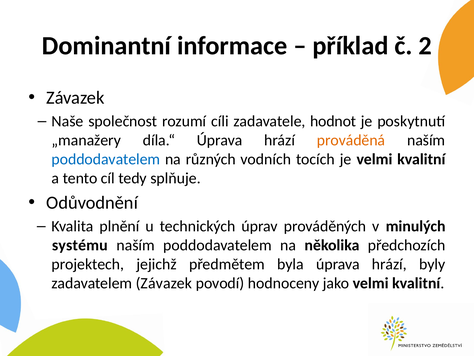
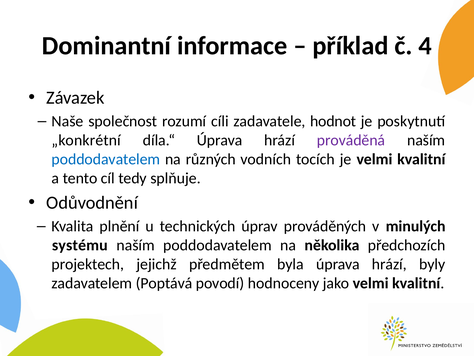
2: 2 -> 4 (425, 46)
„manažery: „manažery -> „konkrétní (86, 140)
prováděná colour: orange -> purple (351, 140)
zadavatelem Závazek: Závazek -> Poptává (164, 283)
